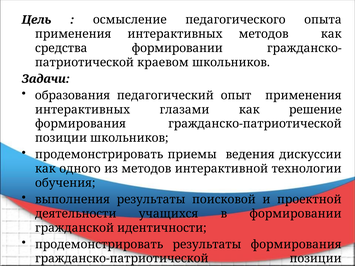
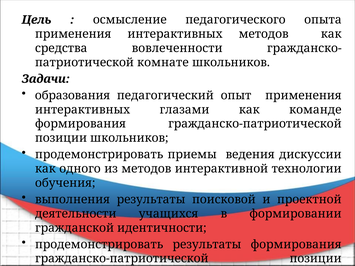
средства формировании: формировании -> вовлеченности (177, 48)
краевом: краевом -> комнате (163, 62)
решение: решение -> команде (315, 110)
